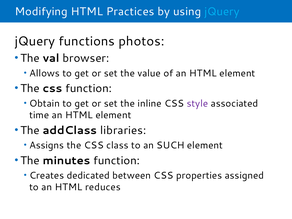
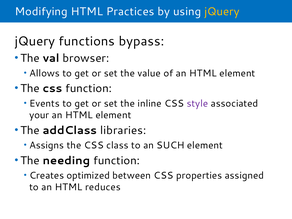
jQuery colour: light blue -> yellow (222, 12)
photos: photos -> bypass (141, 41)
Obtain: Obtain -> Events (45, 103)
time: time -> your (39, 115)
minutes: minutes -> needing (66, 160)
dedicated: dedicated -> optimized (88, 175)
